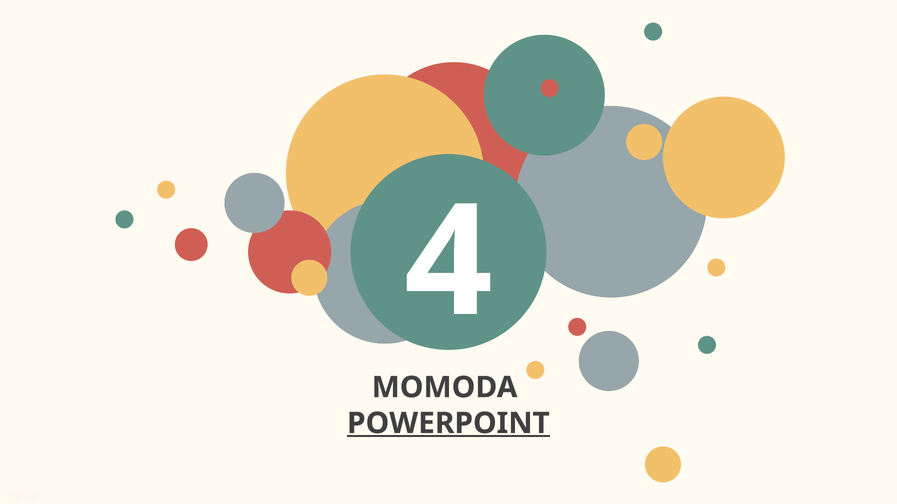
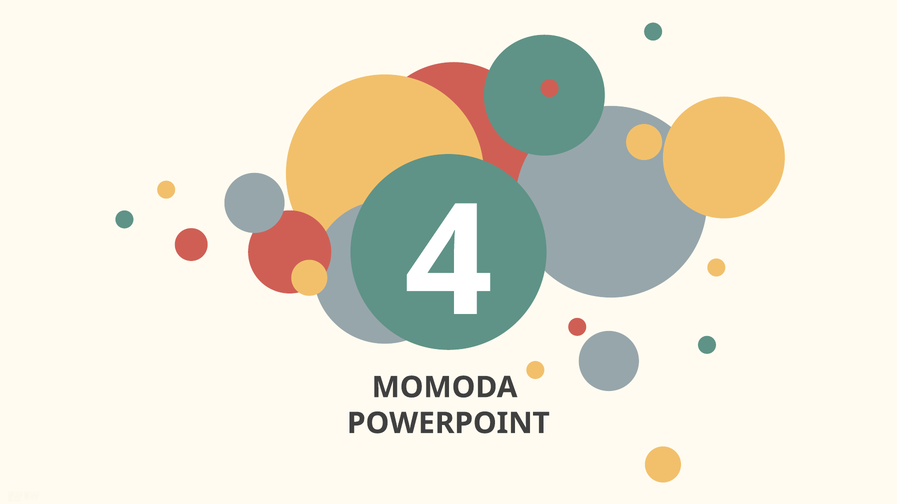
POWERPOINT underline: present -> none (448, 424)
